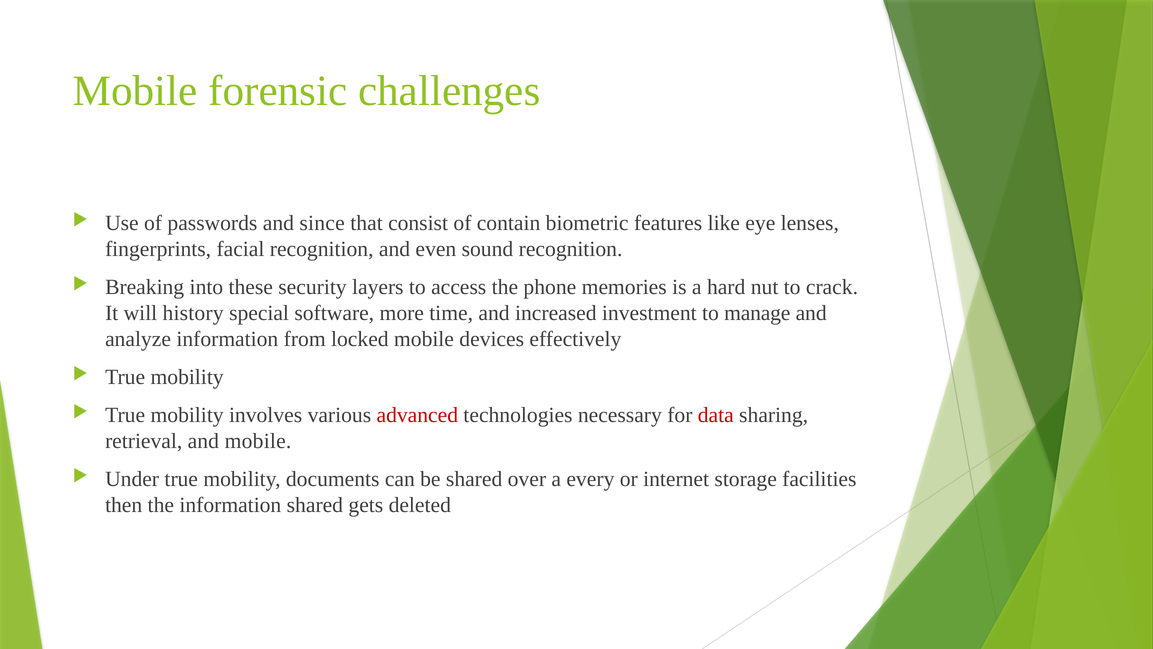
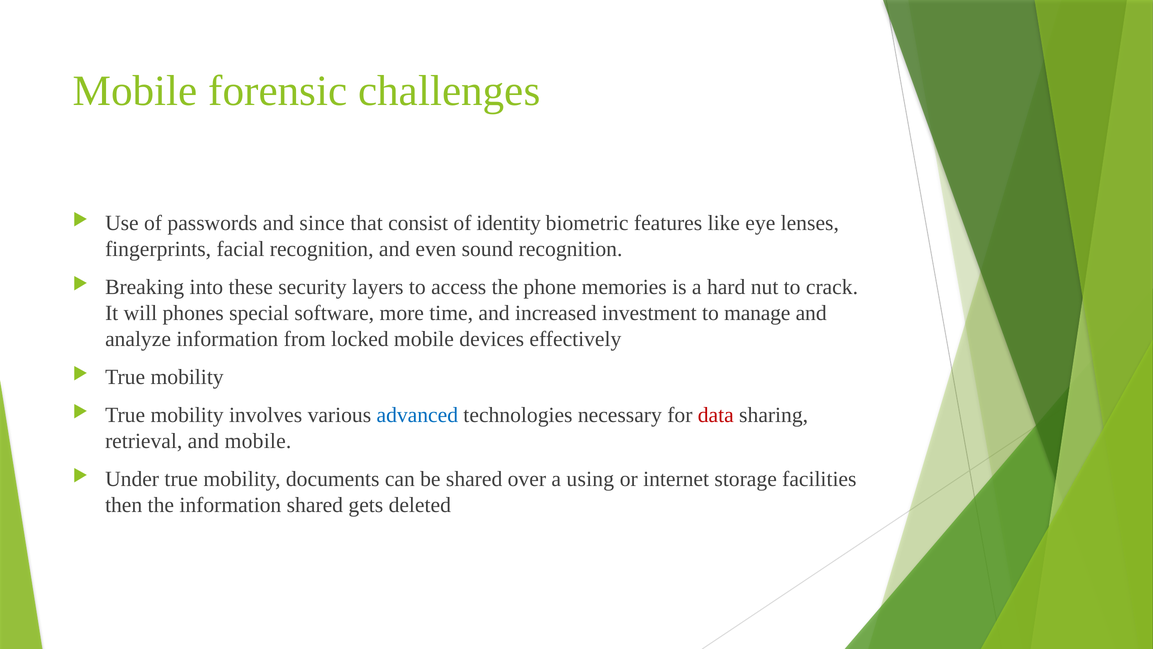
contain: contain -> identity (509, 223)
history: history -> phones (193, 313)
advanced colour: red -> blue (417, 415)
every: every -> using (590, 479)
